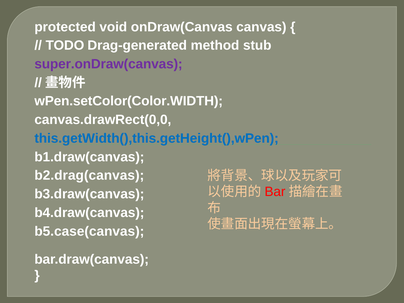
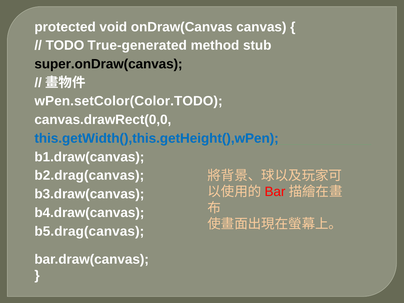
Drag-generated: Drag-generated -> True-generated (137, 45)
super.onDraw(canvas colour: purple -> black (109, 64)
wPen.setColor(Color.WIDTH: wPen.setColor(Color.WIDTH -> wPen.setColor(Color.TODO (129, 101)
b5.case(canvas: b5.case(canvas -> b5.drag(canvas (89, 231)
